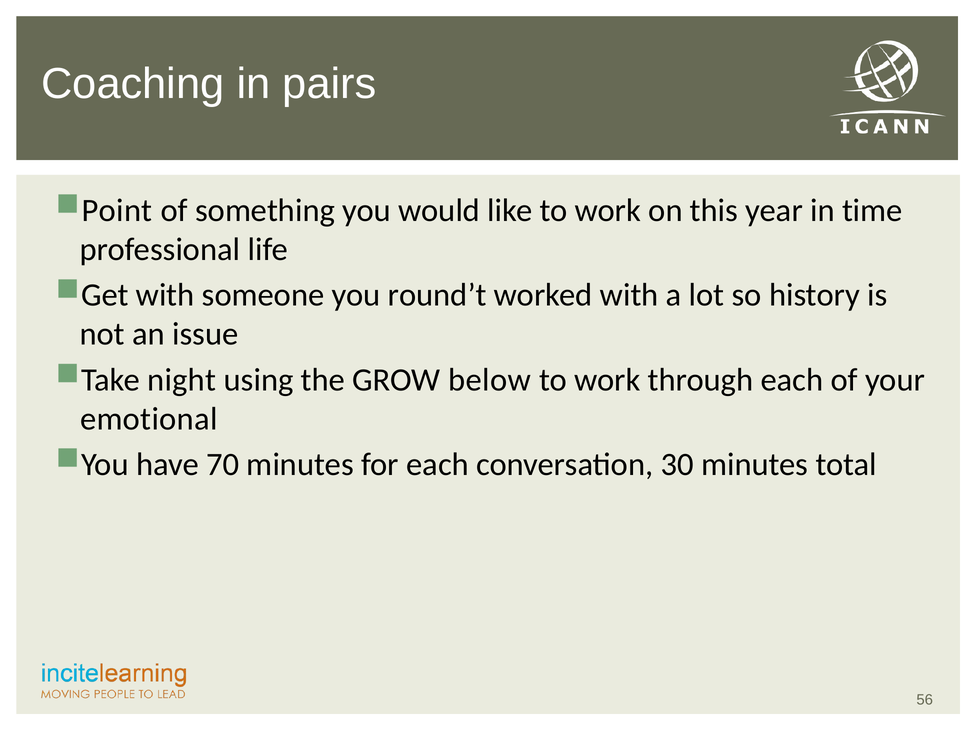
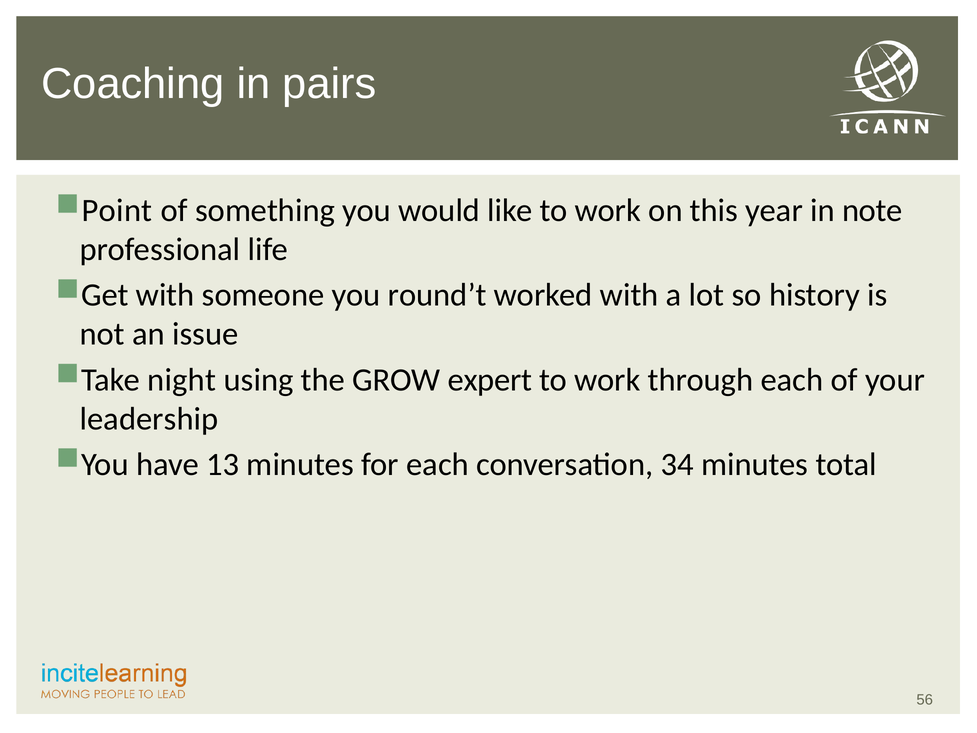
time: time -> note (872, 210)
below: below -> expert (490, 380)
emotional: emotional -> leadership (149, 419)
70: 70 -> 13 (223, 464)
30: 30 -> 34 (677, 464)
